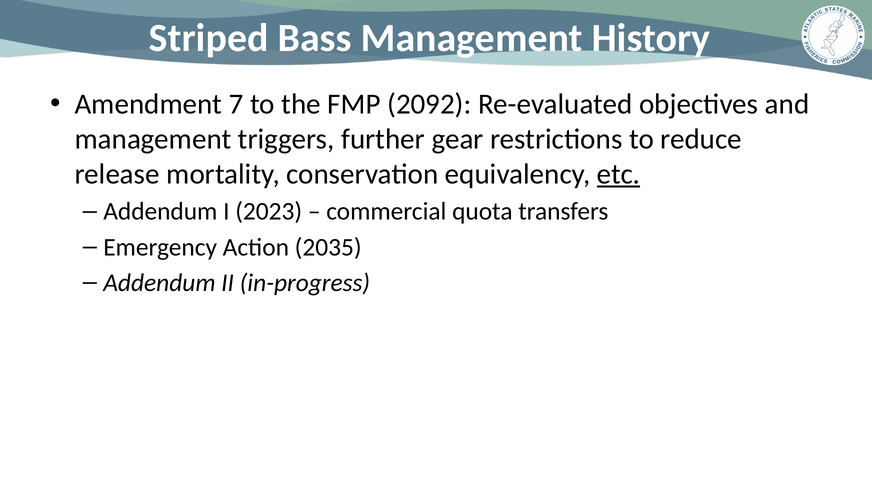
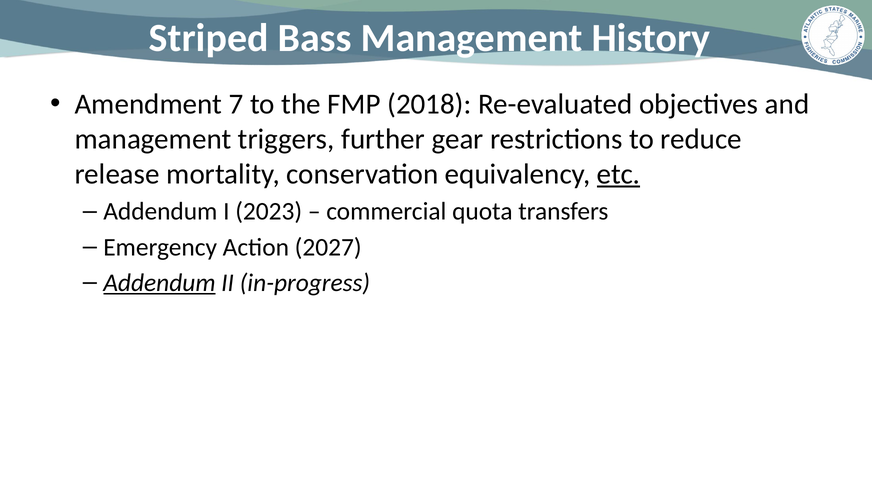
2092: 2092 -> 2018 (429, 104)
2035: 2035 -> 2027 (328, 247)
Addendum underline: none -> present (159, 283)
